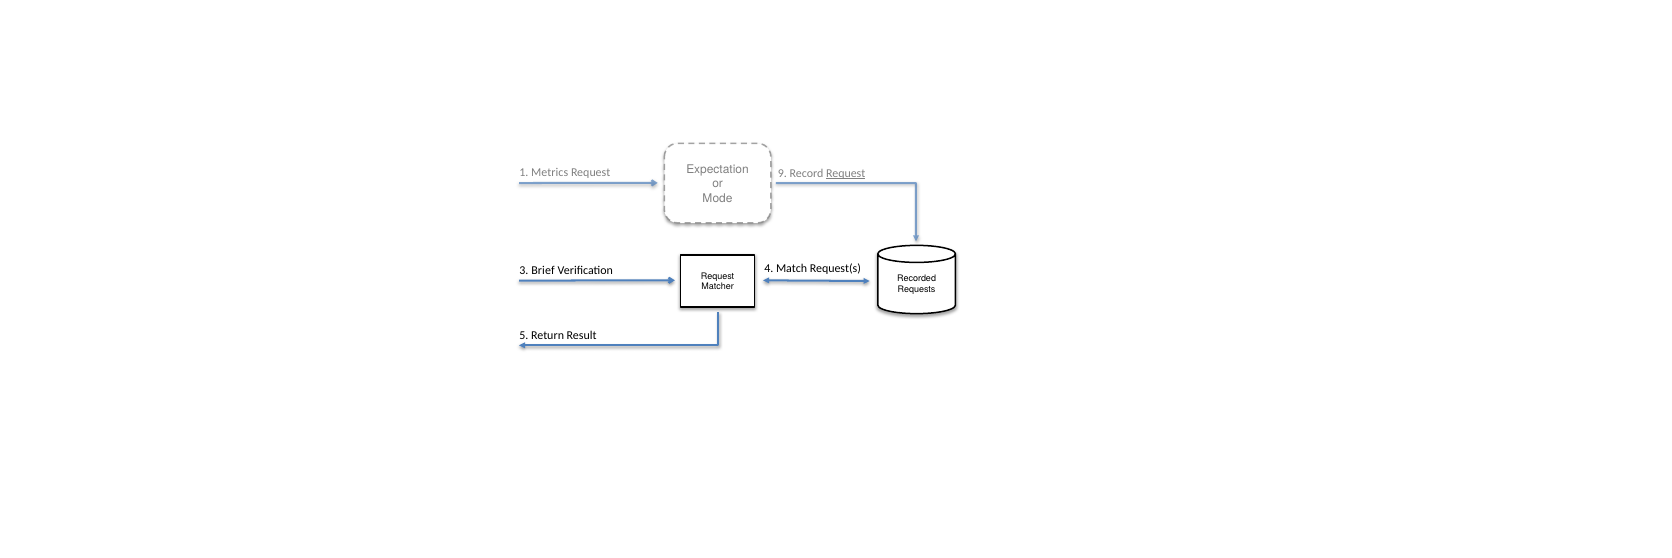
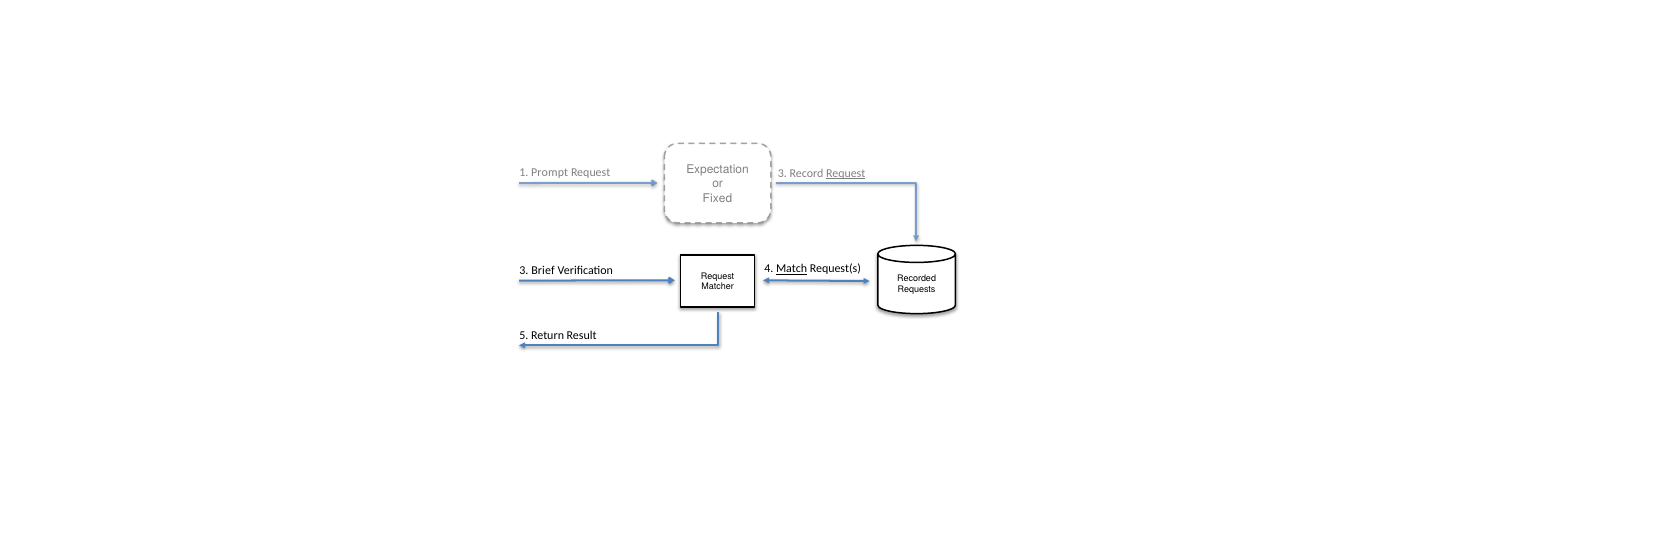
Metrics: Metrics -> Prompt (550, 173)
Request 9: 9 -> 3 (782, 173)
Mode: Mode -> Fixed (718, 198)
Match underline: none -> present (792, 269)
